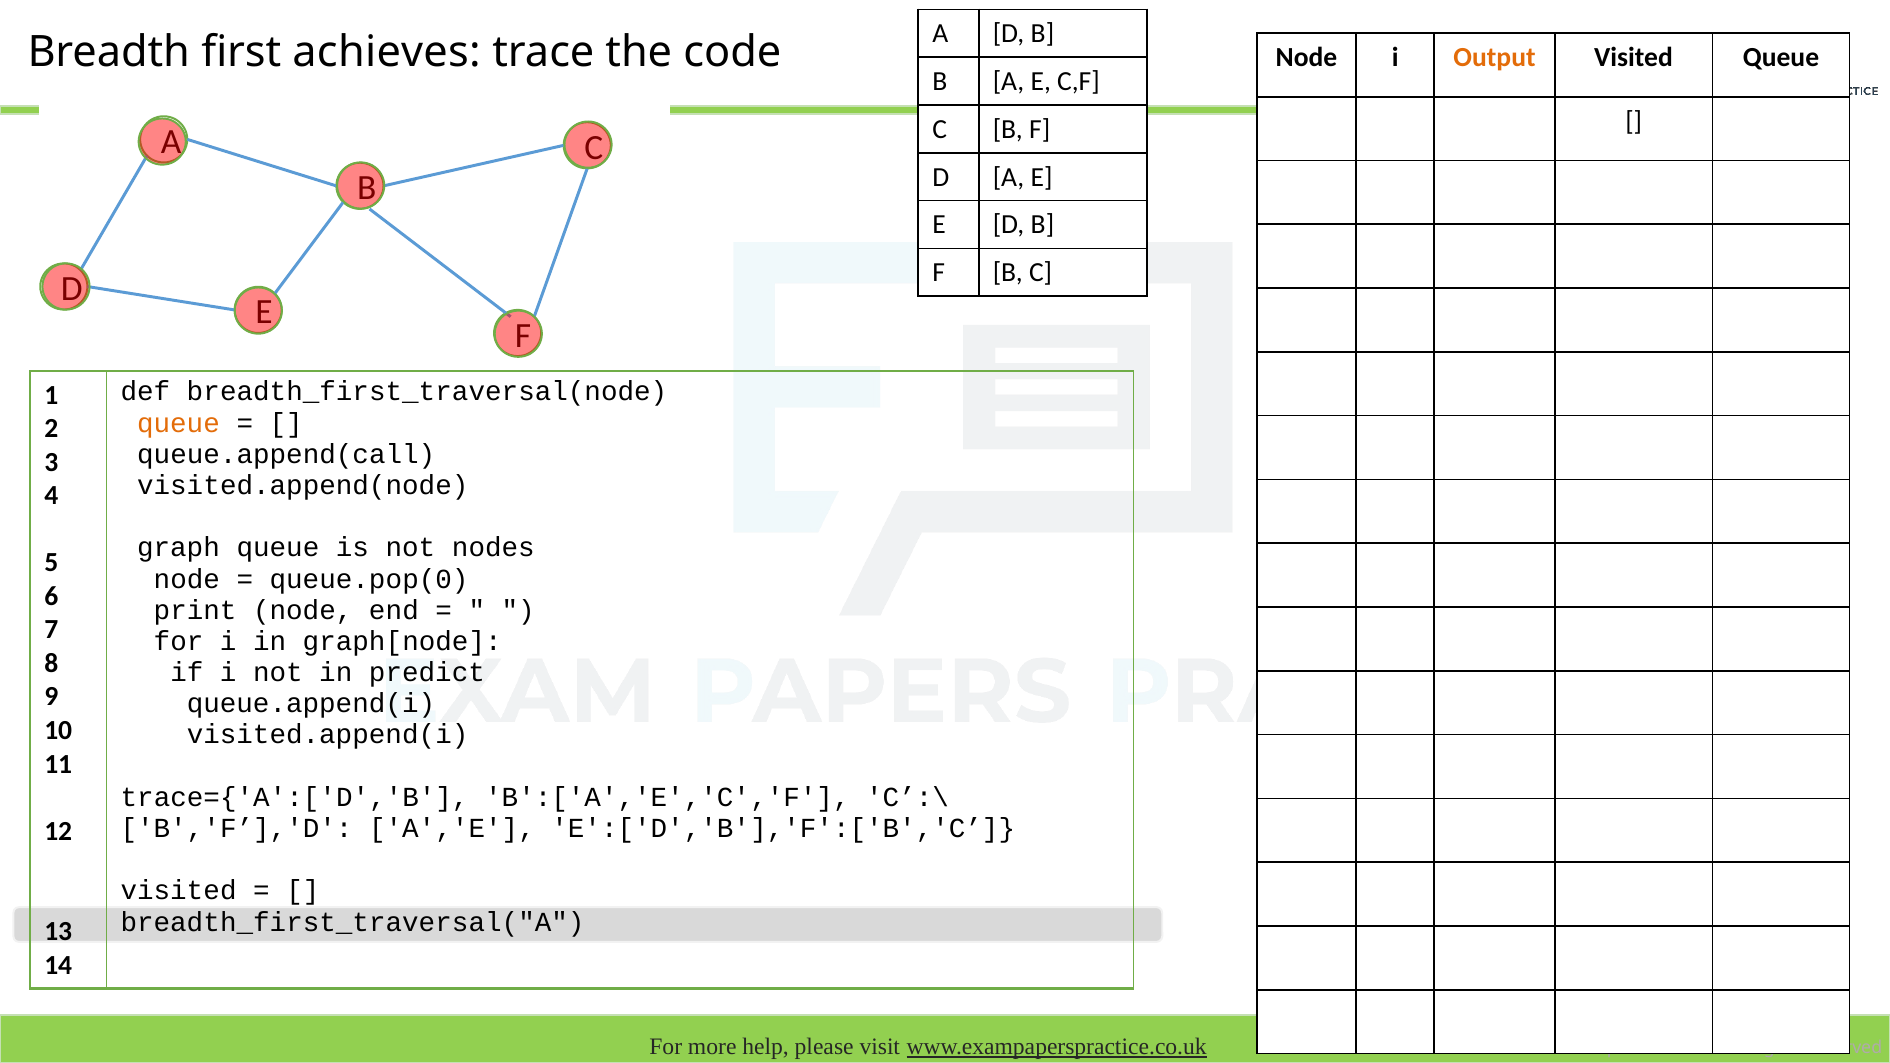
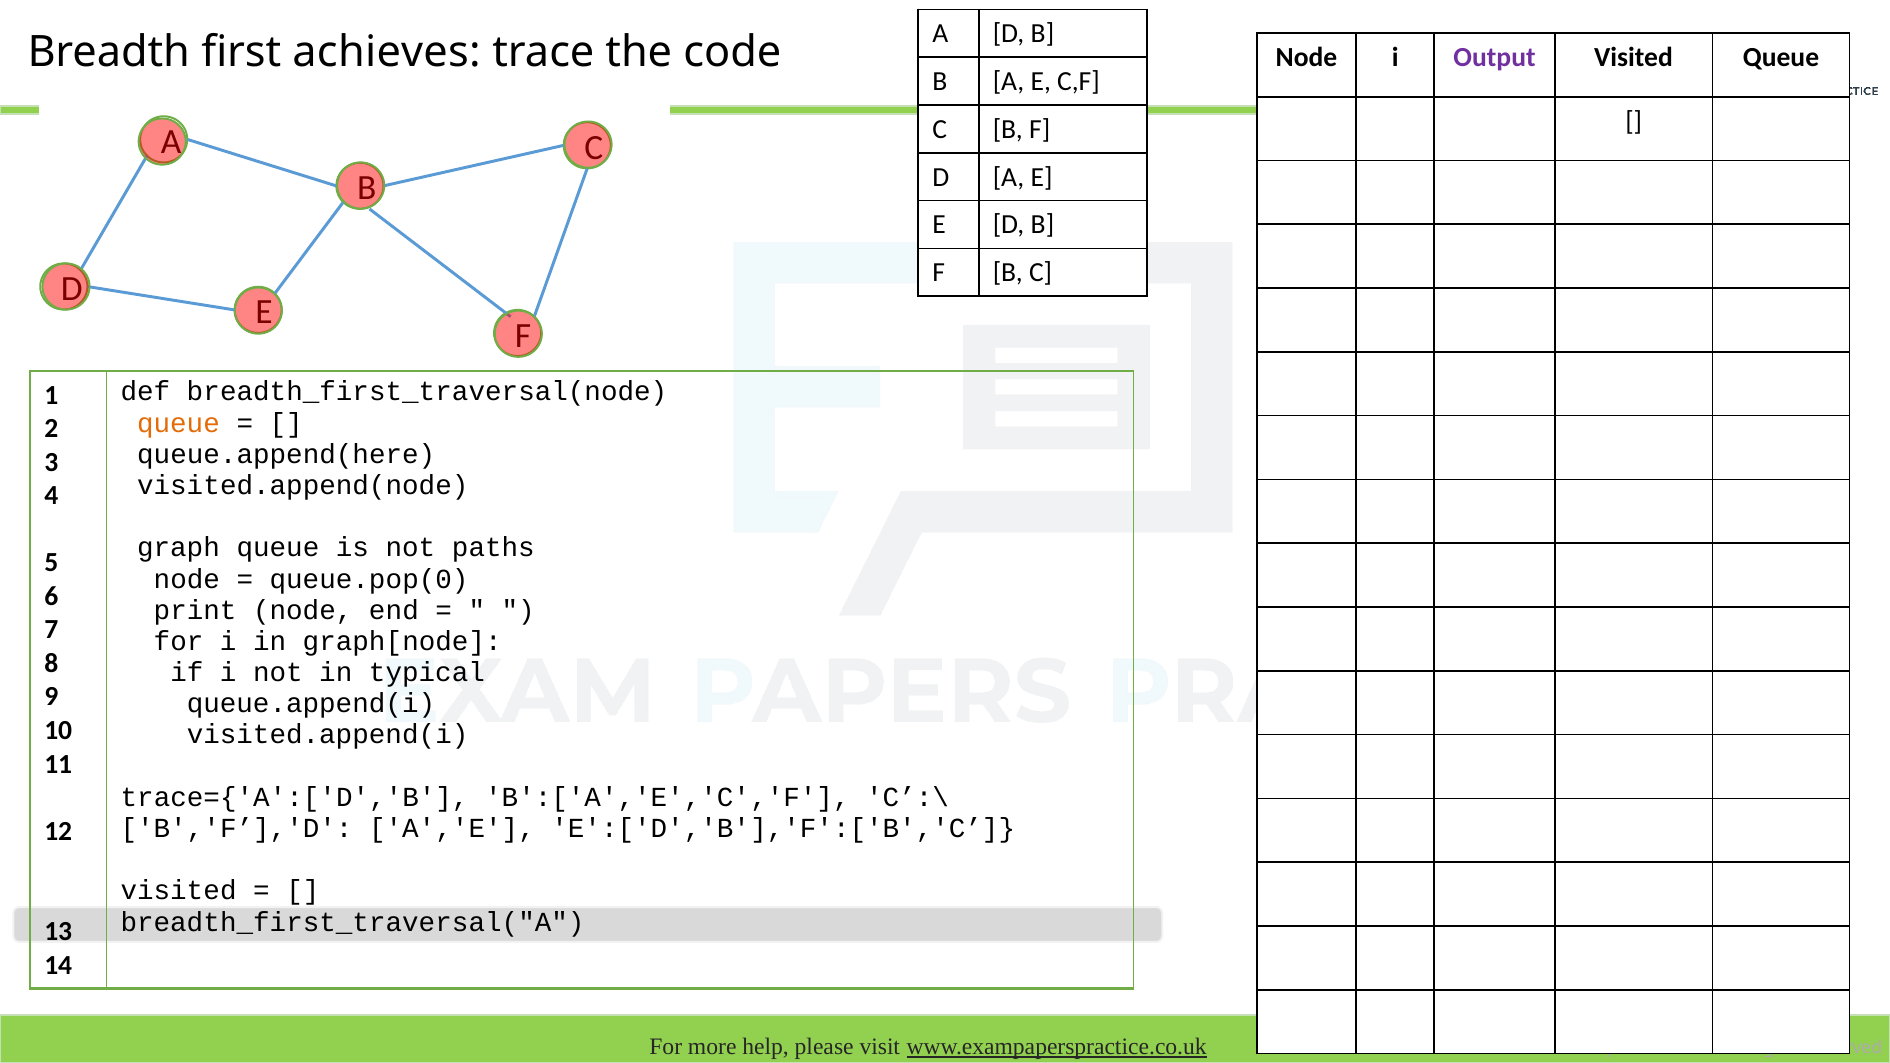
Output colour: orange -> purple (1495, 57)
queue.append(call: queue.append(call -> queue.append(here (286, 454)
nodes: nodes -> paths (493, 548)
predict: predict -> typical (427, 673)
